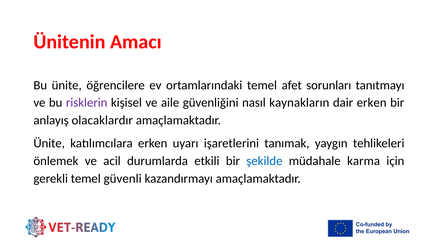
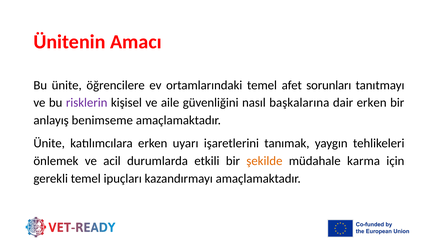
kaynakların: kaynakların -> başkalarına (299, 103)
olacaklardır: olacaklardır -> benimseme (102, 120)
şekilde colour: blue -> orange (264, 161)
güvenli: güvenli -> ipuçları (123, 179)
